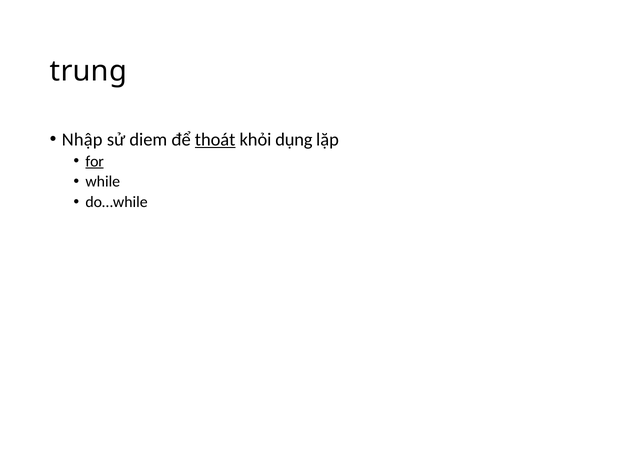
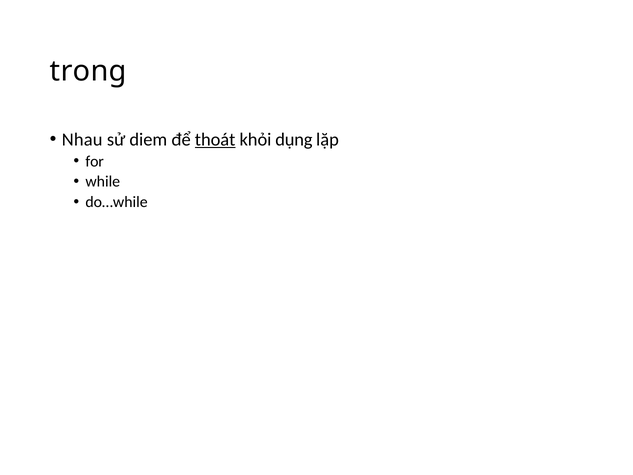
trung: trung -> trong (88, 71)
Nhập: Nhập -> Nhau (82, 139)
for underline: present -> none (95, 161)
